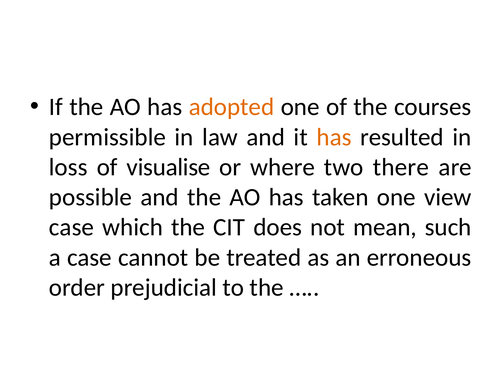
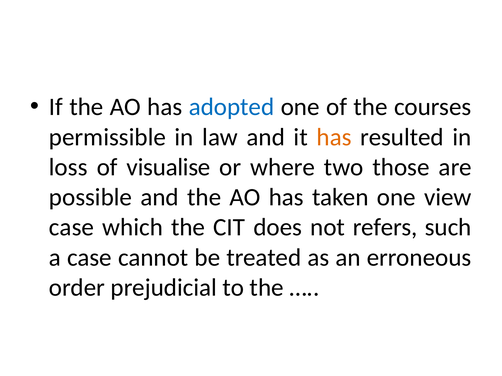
adopted colour: orange -> blue (232, 107)
there: there -> those (401, 167)
mean: mean -> refers (385, 228)
